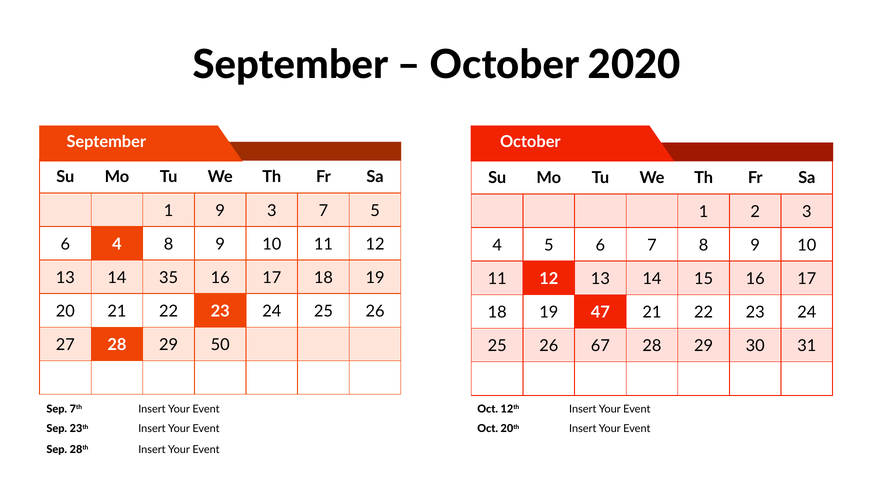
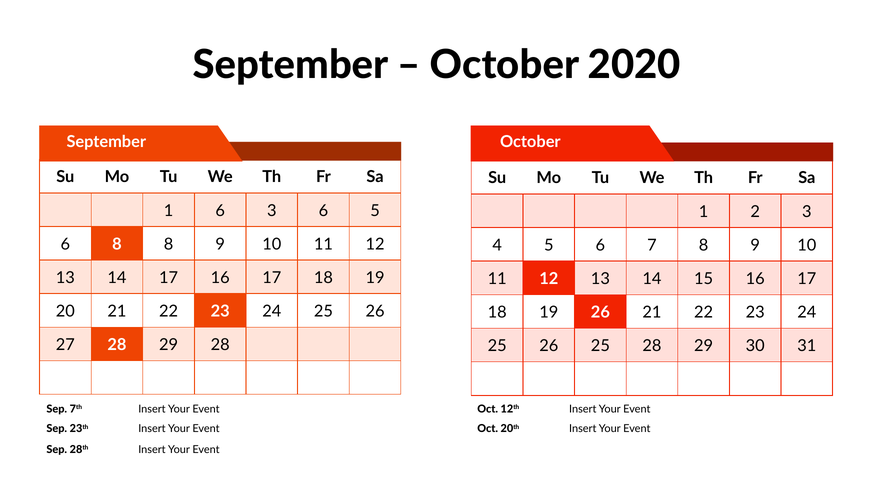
1 9: 9 -> 6 (220, 210)
3 7: 7 -> 6 (323, 210)
6 4: 4 -> 8 (117, 244)
14 35: 35 -> 17 (169, 278)
19 47: 47 -> 26 (600, 312)
29 50: 50 -> 28 (220, 345)
26 67: 67 -> 25 (600, 346)
